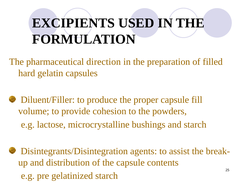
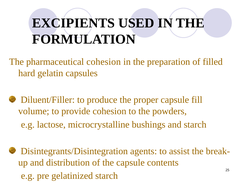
pharmaceutical direction: direction -> cohesion (104, 62)
